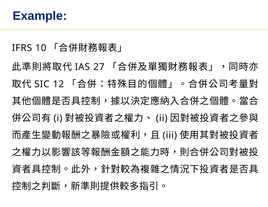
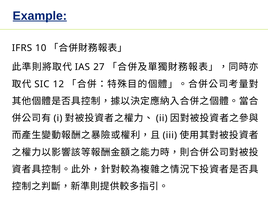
Example underline: none -> present (40, 16)
